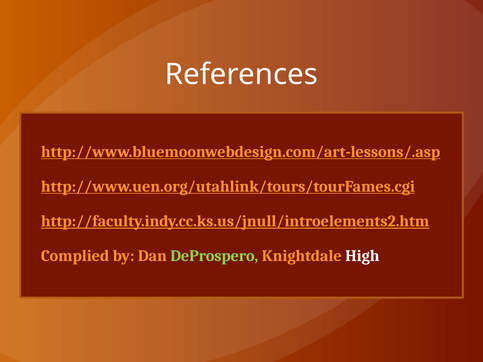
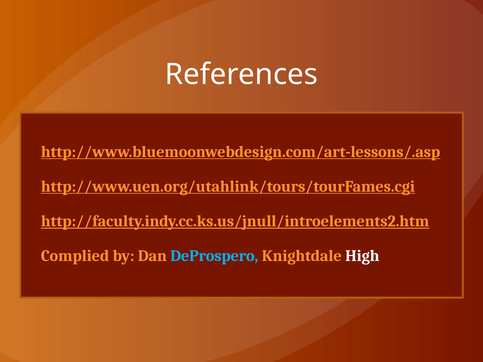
DeProspero colour: light green -> light blue (214, 256)
